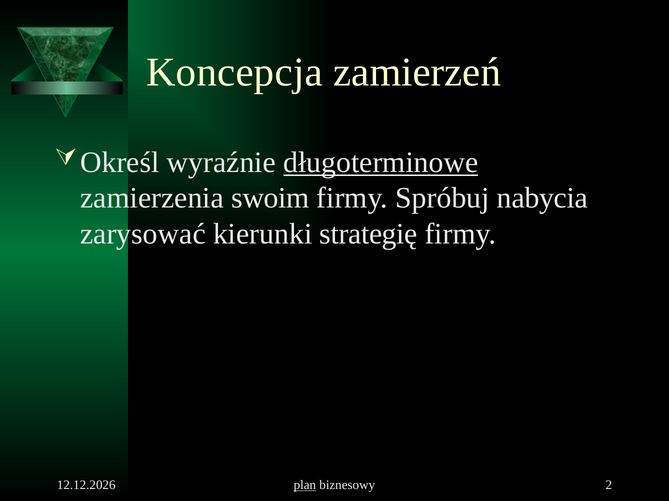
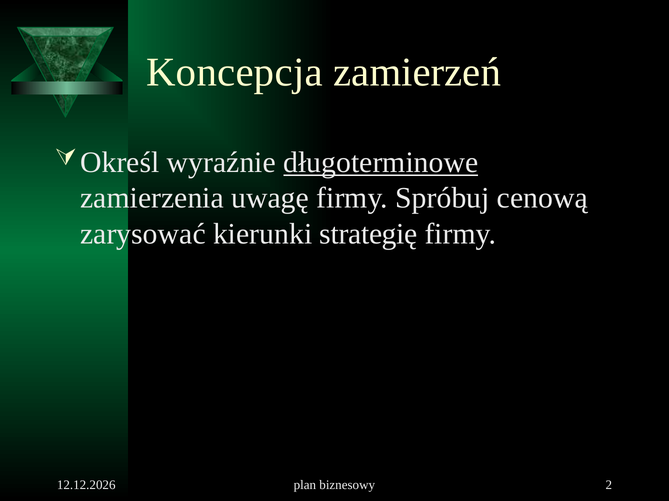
swoim: swoim -> uwagę (270, 198)
nabycia: nabycia -> cenową (542, 198)
plan underline: present -> none (305, 486)
